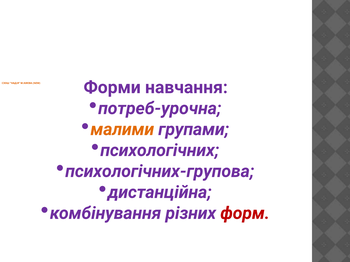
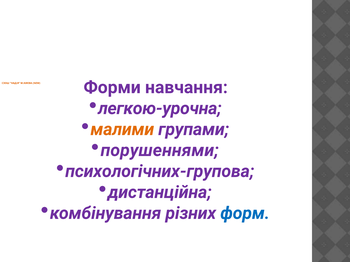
потреб-урочна: потреб-урочна -> легкою-урочна (160, 109)
психологічних: психологічних -> порушеннями (160, 151)
форм colour: red -> blue (245, 214)
